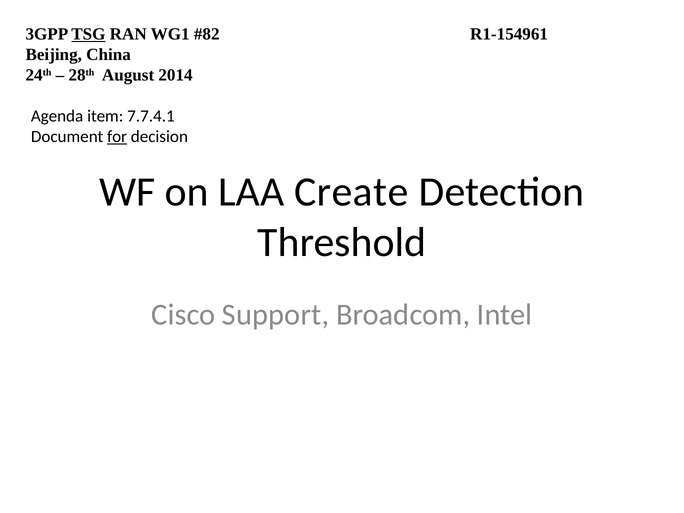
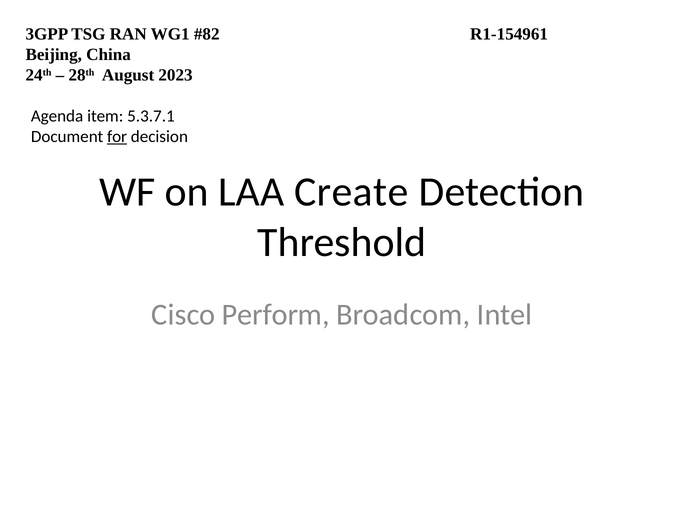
TSG underline: present -> none (88, 34)
2014: 2014 -> 2023 (176, 75)
7.7.4.1: 7.7.4.1 -> 5.3.7.1 (151, 116)
Support: Support -> Perform (276, 314)
